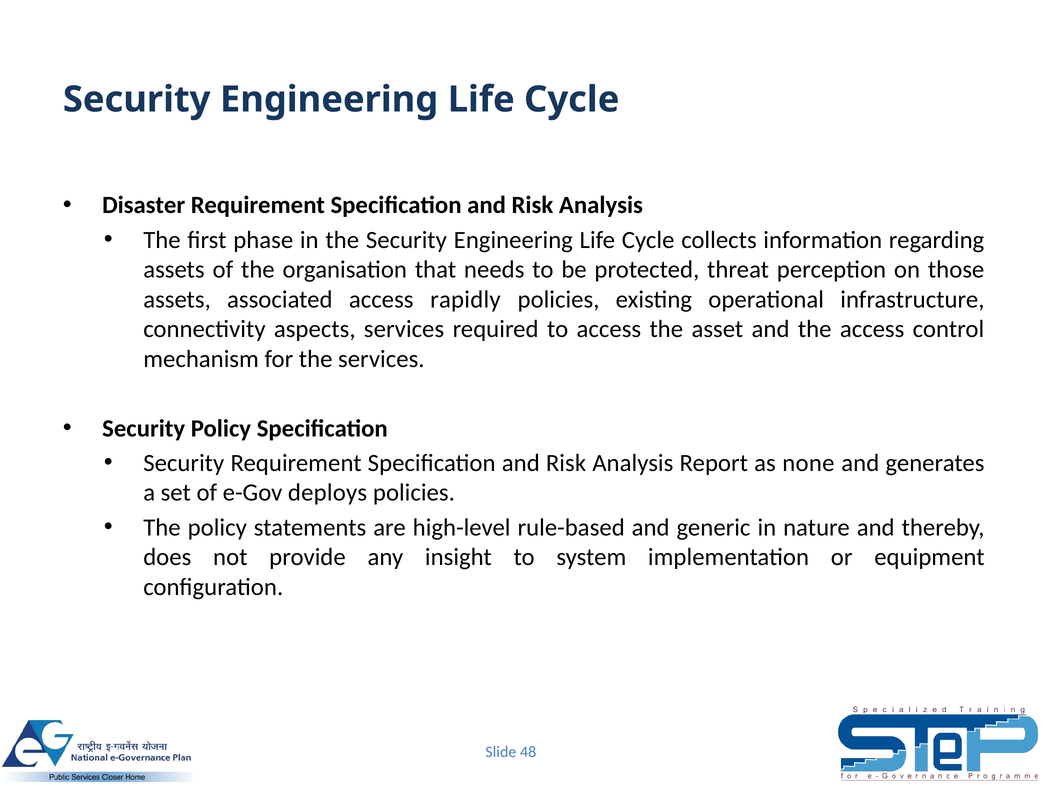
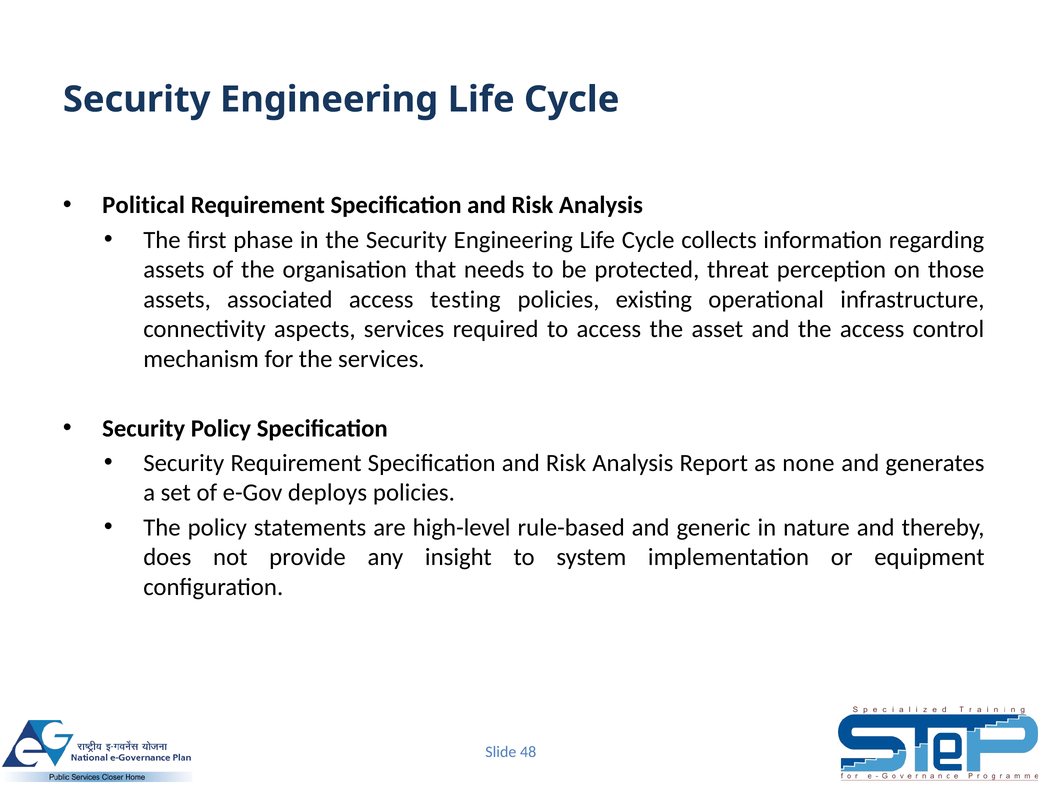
Disaster: Disaster -> Political (144, 205)
rapidly: rapidly -> testing (465, 299)
